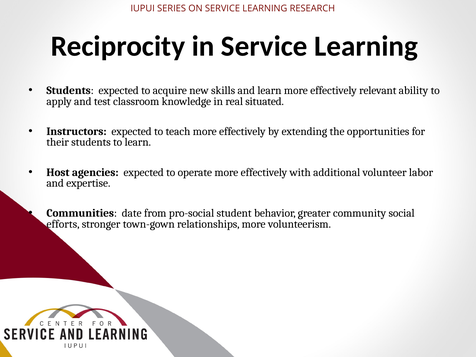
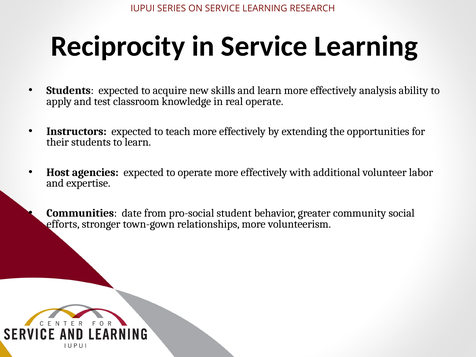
relevant: relevant -> analysis (378, 91)
real situated: situated -> operate (264, 101)
